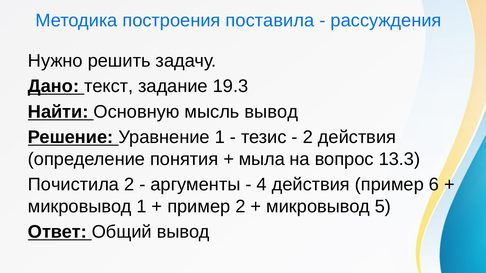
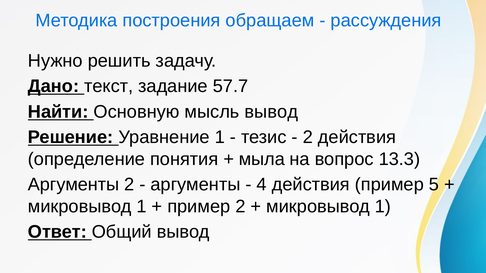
поставила: поставила -> обращаем (270, 20)
19.3: 19.3 -> 57.7 (231, 86)
Почистила: Почистила -> Аргументы (74, 185)
6: 6 -> 5 (434, 185)
5: 5 -> 1 (383, 207)
